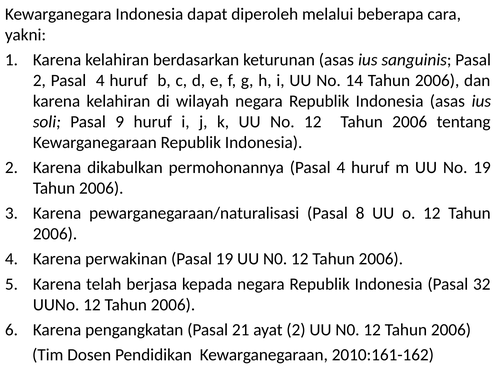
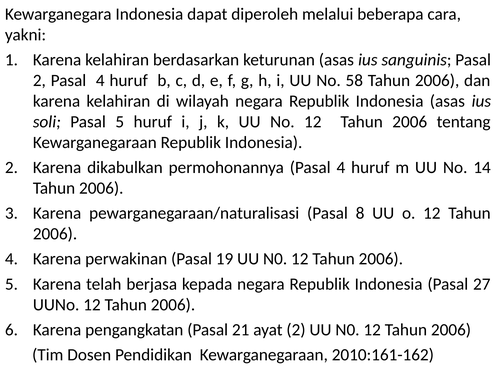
14: 14 -> 58 (354, 80)
Pasal 9: 9 -> 5 (120, 122)
No 19: 19 -> 14 (482, 167)
32: 32 -> 27 (482, 284)
